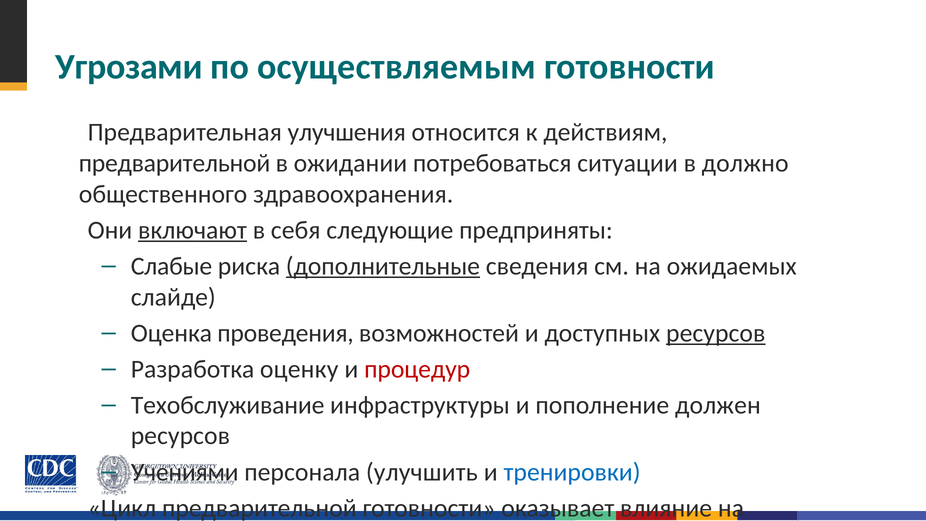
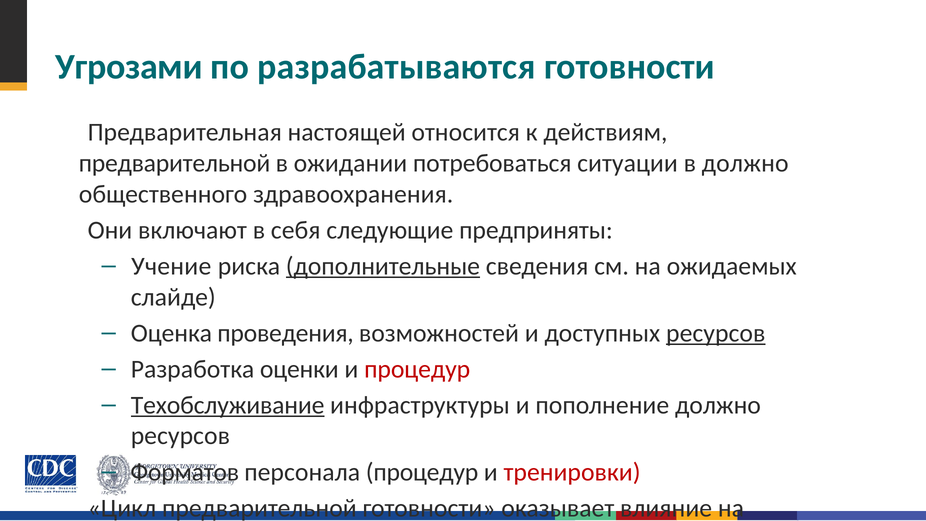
осуществляемым: осуществляемым -> разрабатываются (396, 67)
улучшения: улучшения -> настоящей (347, 132)
включают underline: present -> none (193, 230)
Слабые: Слабые -> Учение (171, 266)
оценку: оценку -> оценки (299, 369)
Техобслуживание underline: none -> present (228, 405)
пополнение должен: должен -> должно (718, 405)
Учениями: Учениями -> Форматов (185, 472)
персонала улучшить: улучшить -> процедур (422, 472)
тренировки colour: blue -> red (572, 472)
